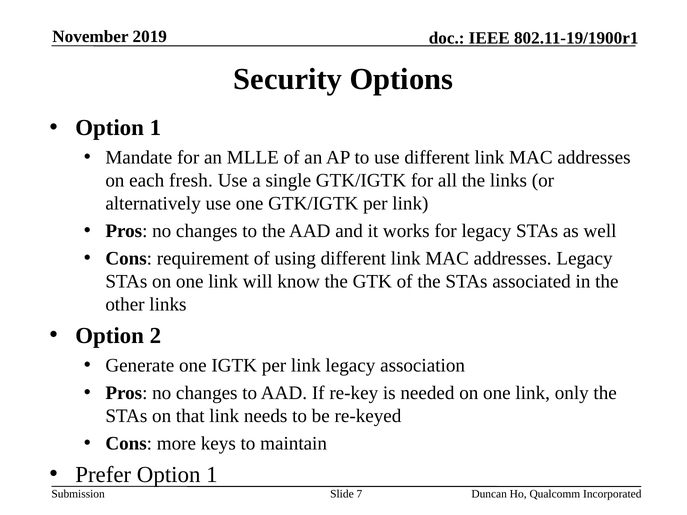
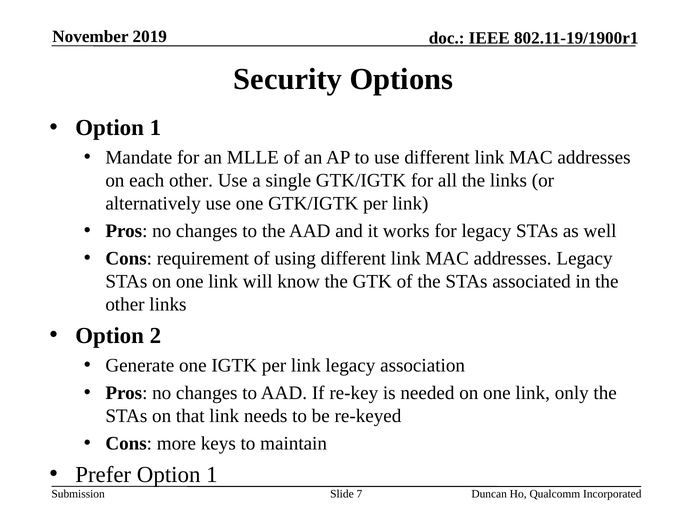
each fresh: fresh -> other (191, 181)
